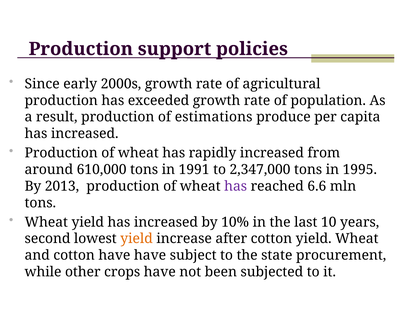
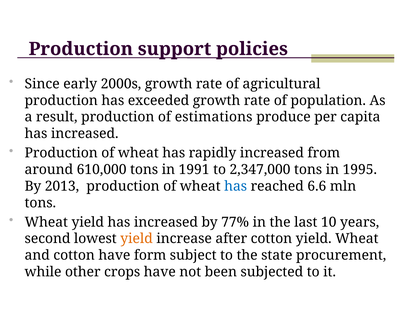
has colour: purple -> blue (236, 186)
10%: 10% -> 77% (235, 222)
have have: have -> form (150, 255)
